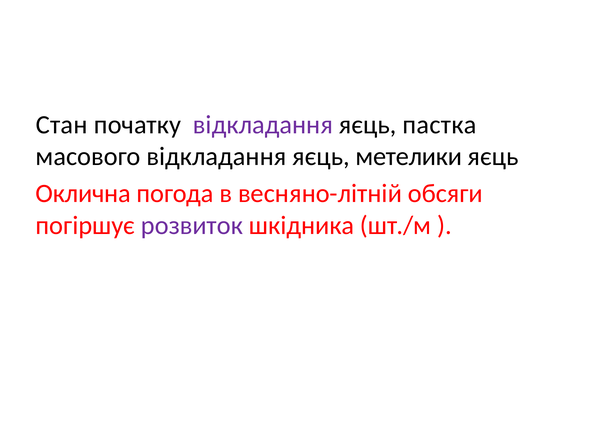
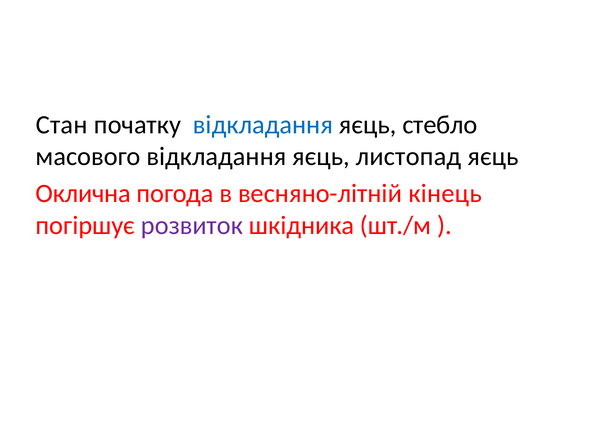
відкладання colour: purple -> blue (263, 125)
пастка: пастка -> стебло (440, 125)
метелики: метелики -> листопад (409, 156)
обсяги: обсяги -> кінець (445, 193)
